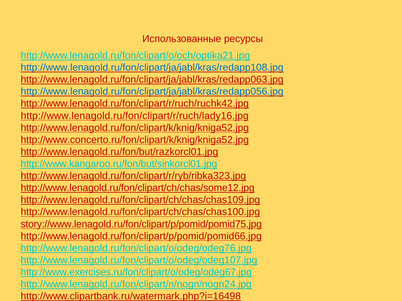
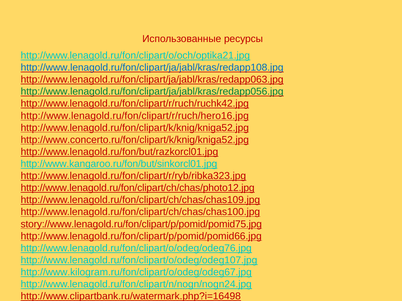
http://www.lenagold.ru/fon/clipart/ja/jabl/kras/redapp056.jpg colour: blue -> green (152, 92)
http://www.lenagold.ru/fon/clipart/r/ruch/lady16.jpg: http://www.lenagold.ru/fon/clipart/r/ruch/lady16.jpg -> http://www.lenagold.ru/fon/clipart/r/ruch/hero16.jpg (135, 116)
http://www.lenagold.ru/fon/clipart/ch/chas/some12.jpg: http://www.lenagold.ru/fon/clipart/ch/chas/some12.jpg -> http://www.lenagold.ru/fon/clipart/ch/chas/photo12.jpg (138, 188)
http://www.exercises.ru/fon/clipart/o/odeg/odeg67.jpg: http://www.exercises.ru/fon/clipart/o/odeg/odeg67.jpg -> http://www.kilogram.ru/fon/clipart/o/odeg/odeg67.jpg (136, 273)
